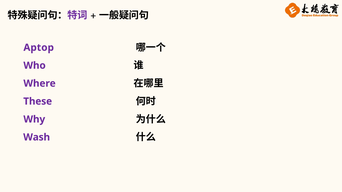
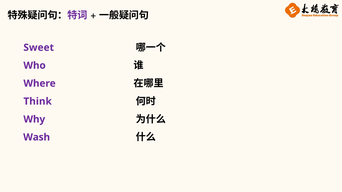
Aptop: Aptop -> Sweet (39, 48)
These: These -> Think (38, 102)
